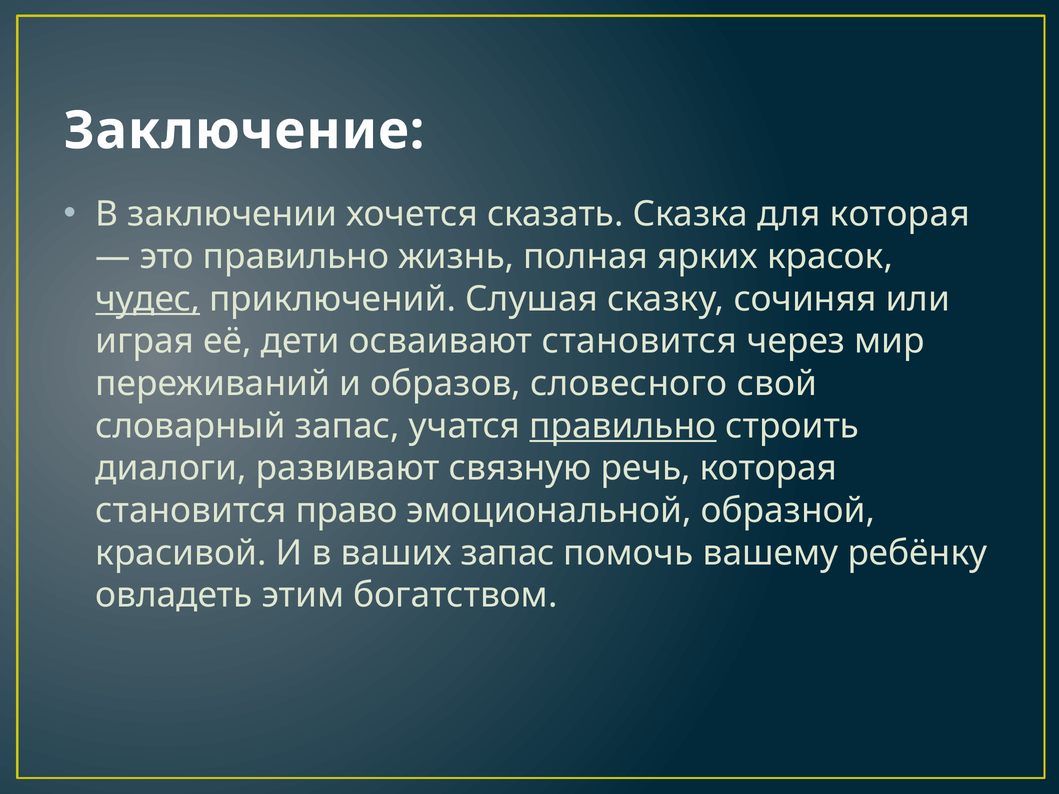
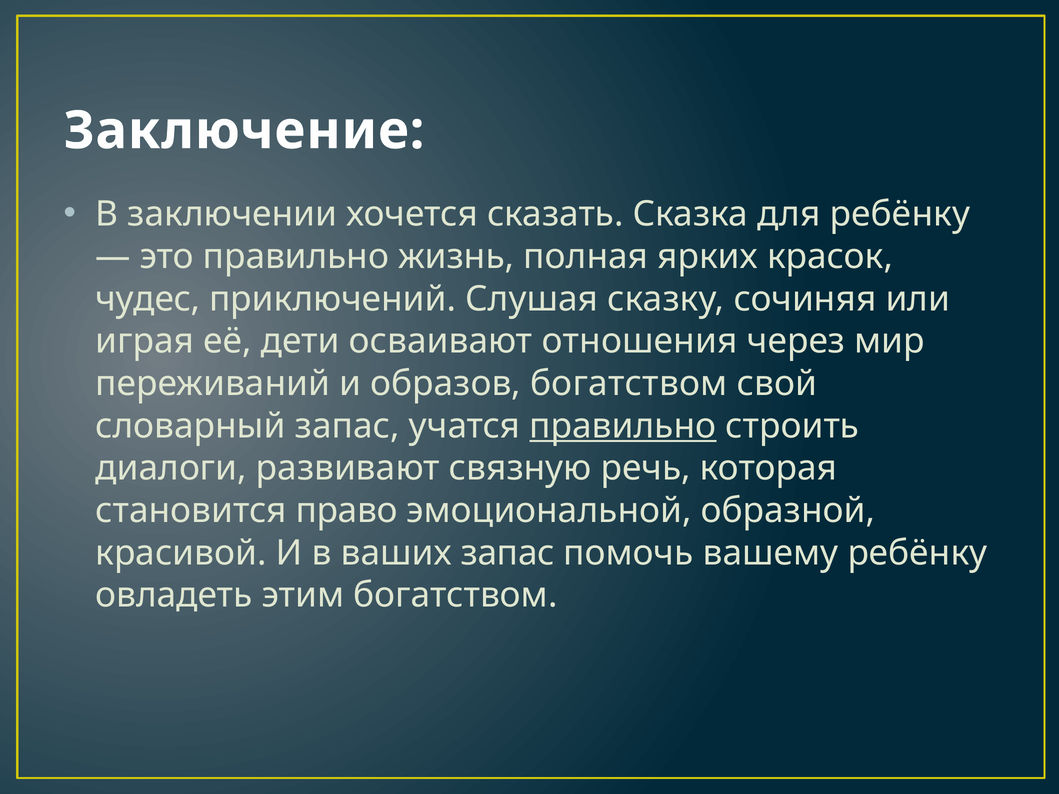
для которая: которая -> ребёнку (900, 214)
чудес underline: present -> none (148, 299)
осваивают становится: становится -> отношения (640, 341)
образов словесного: словесного -> богатством (629, 384)
